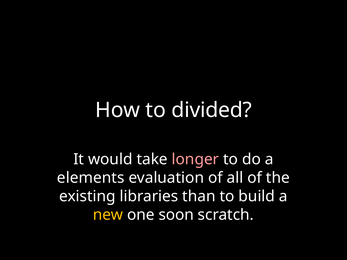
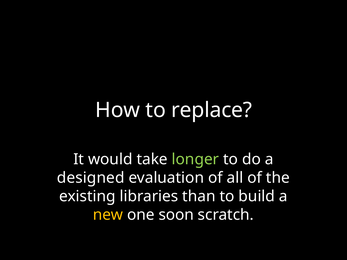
divided: divided -> replace (212, 110)
longer colour: pink -> light green (195, 160)
elements: elements -> designed (91, 178)
